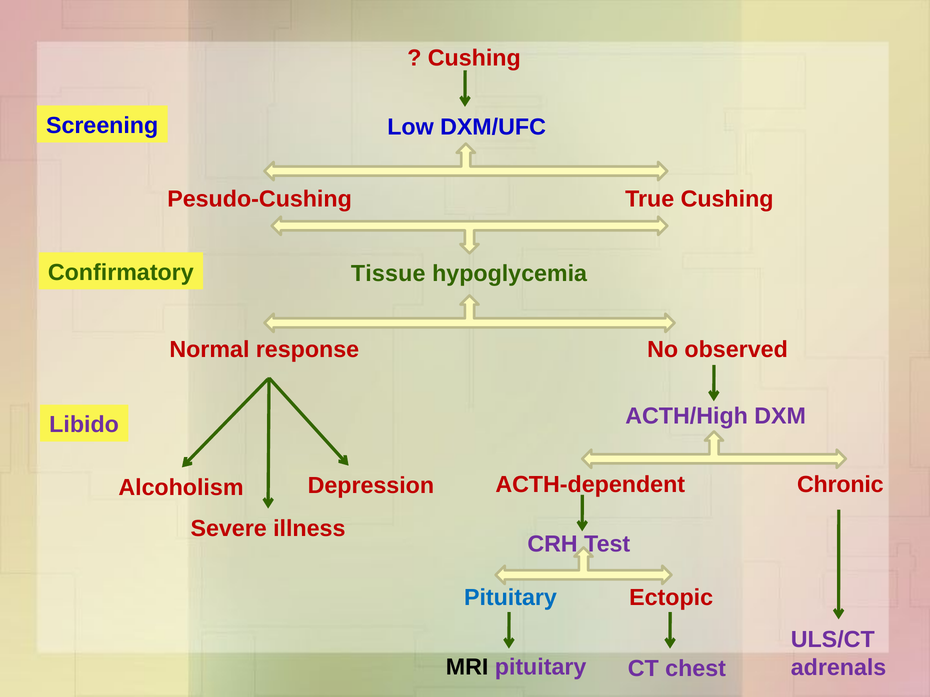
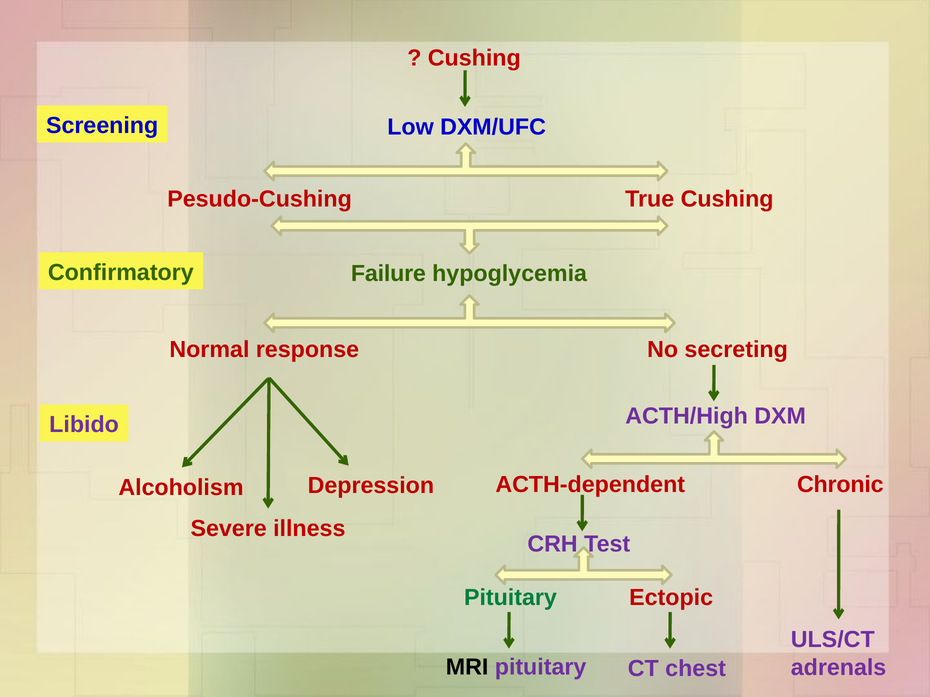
Tissue: Tissue -> Failure (388, 274)
observed: observed -> secreting (736, 350)
Pituitary colour: blue -> green (510, 598)
